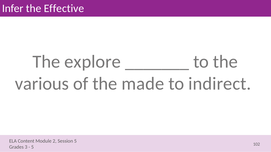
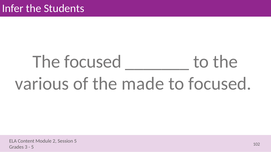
Effective: Effective -> Students (64, 8)
The explore: explore -> focused (93, 62)
to indirect: indirect -> focused (220, 84)
